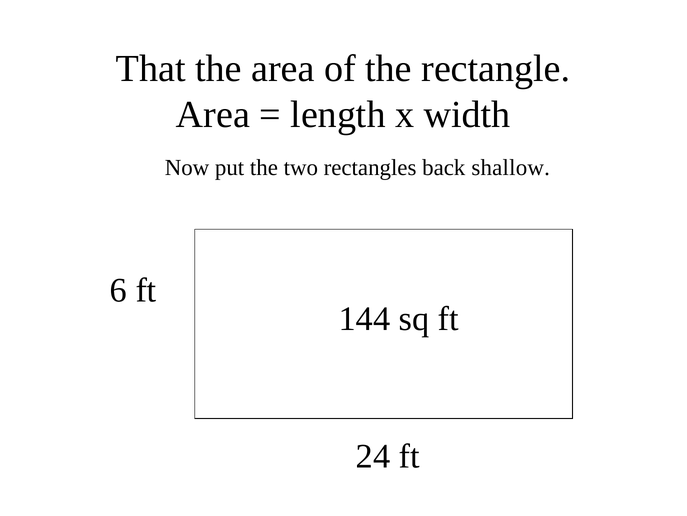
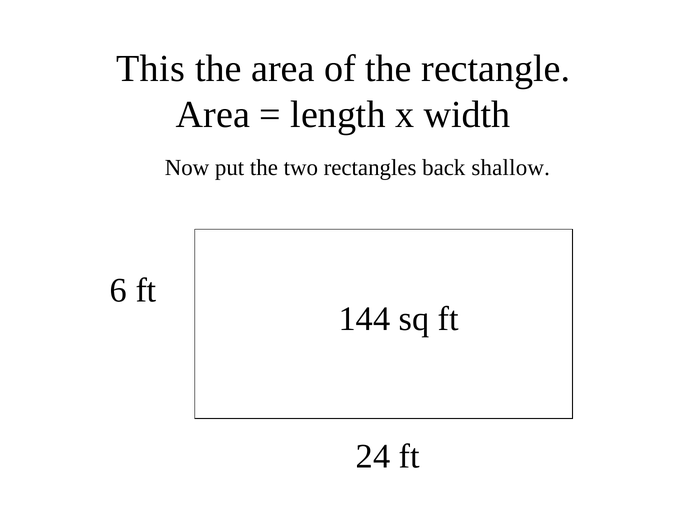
That: That -> This (151, 68)
